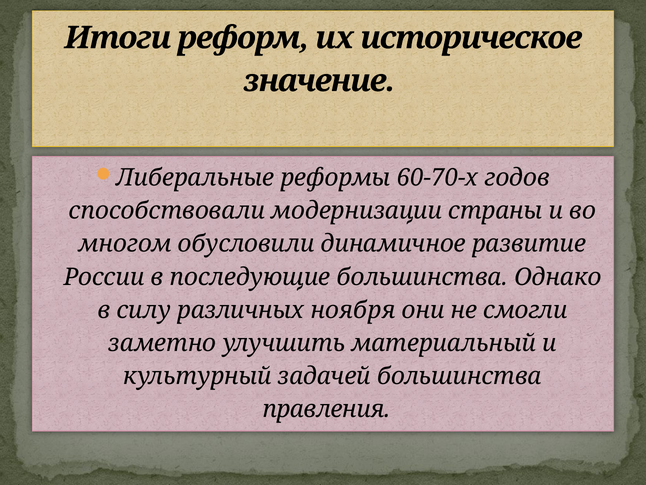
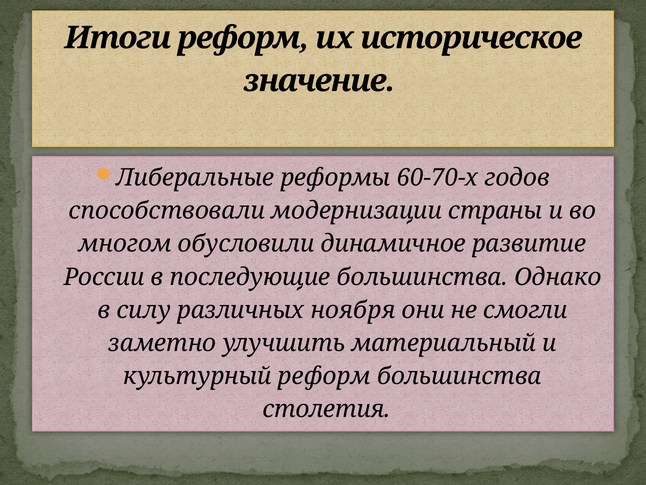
культурный задачей: задачей -> реформ (324, 376)
правления: правления -> столетия (326, 409)
